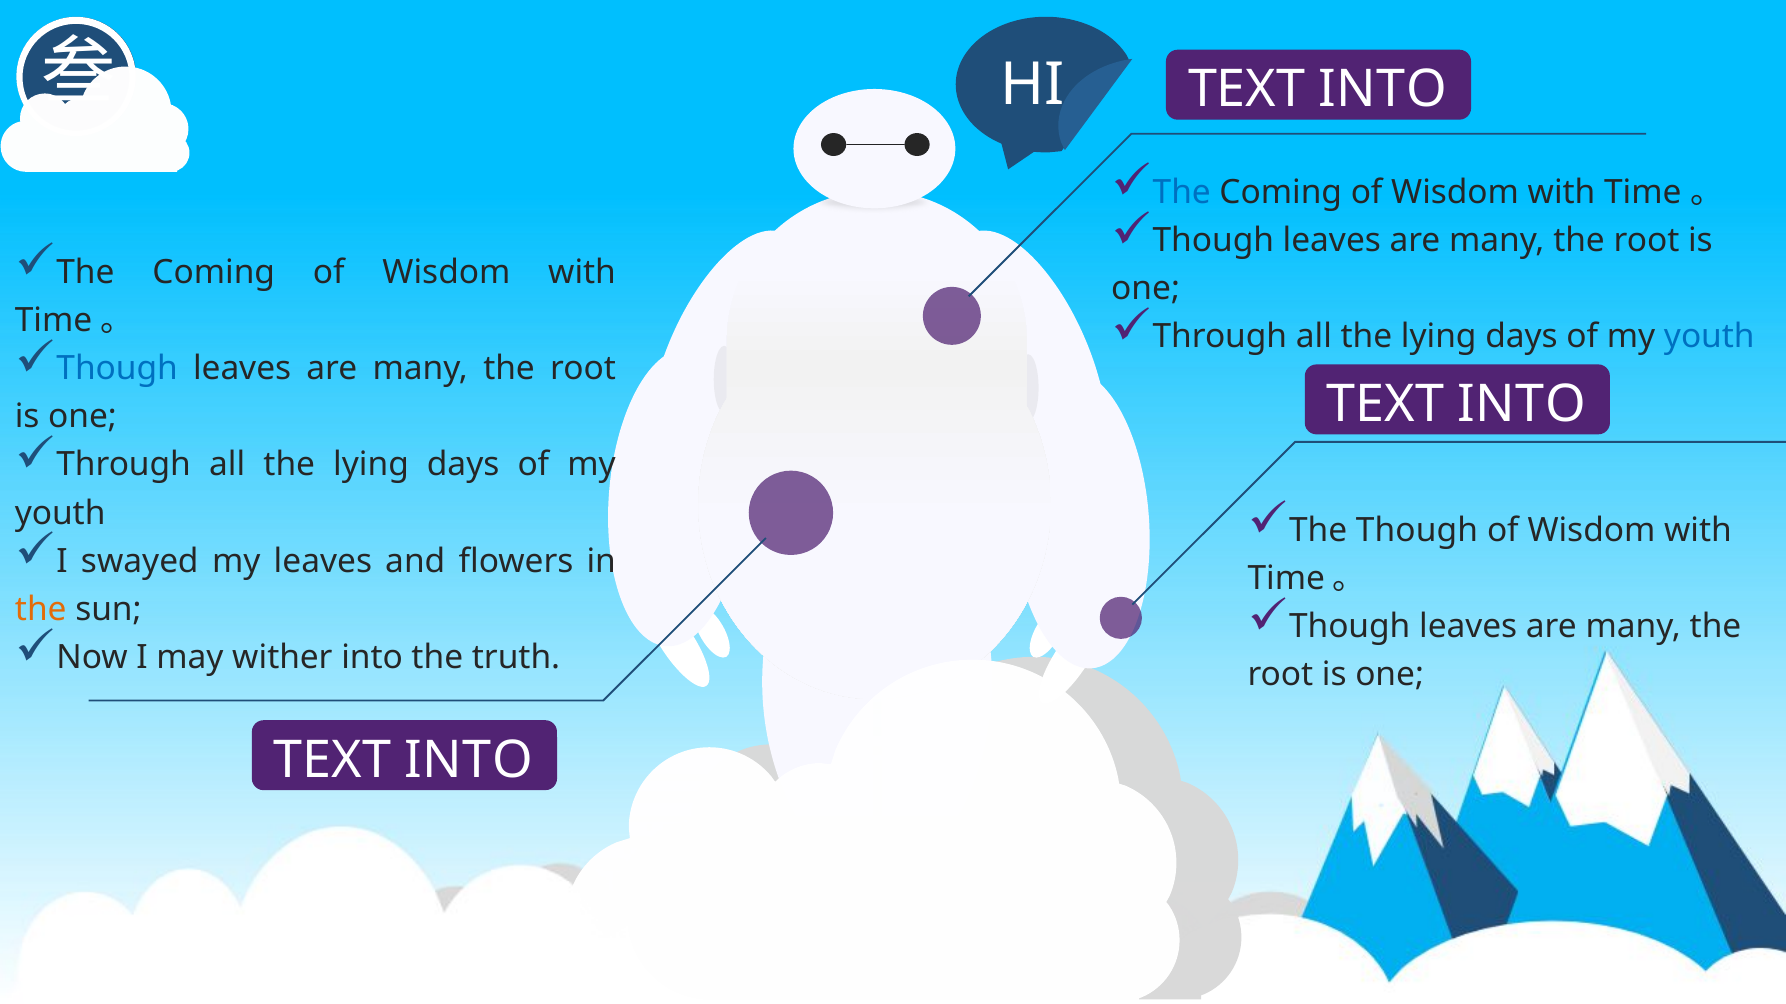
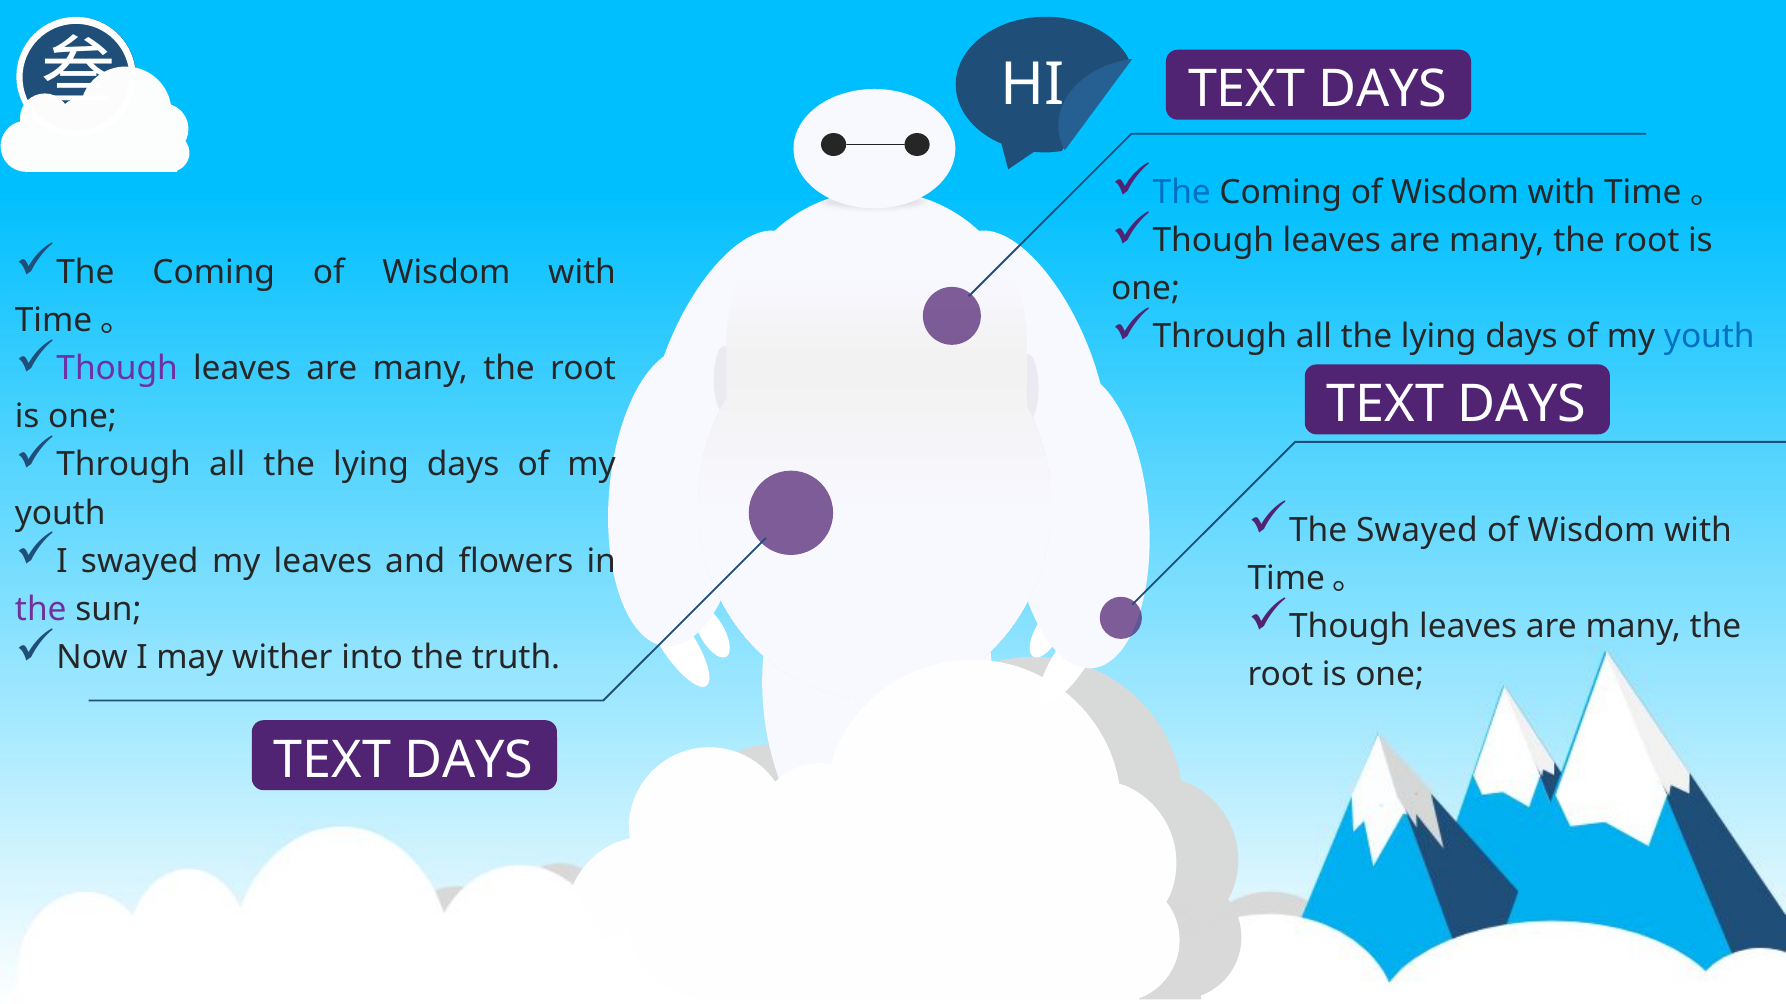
INTO: INTO -> DAYS (1383, 90)
Though colour: blue -> purple (117, 369)
INTO: INTO -> DAYS (1522, 405)
The Though: Though -> Swayed (1417, 530)
the colour: orange -> purple (41, 610)
INTO: INTO -> DAYS (469, 761)
